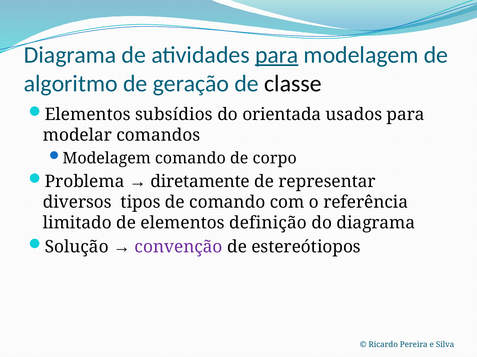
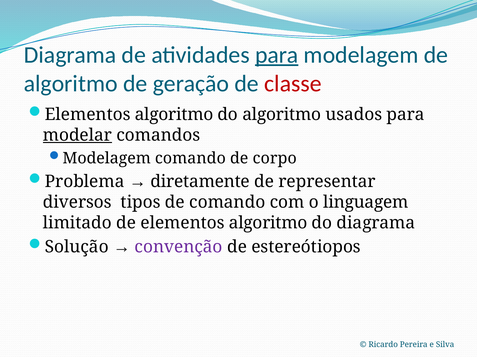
classe colour: black -> red (293, 84)
subsídios: subsídios -> algoritmo (174, 115)
do orientada: orientada -> algoritmo (282, 115)
modelar underline: none -> present (77, 136)
referência: referência -> linguagem (366, 203)
de elementos definição: definição -> algoritmo (268, 223)
